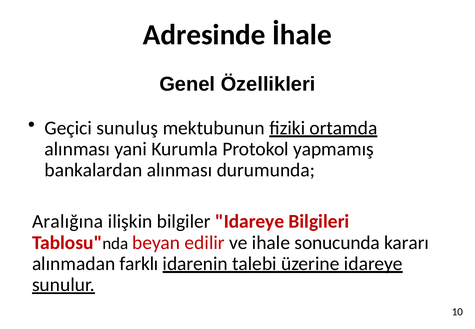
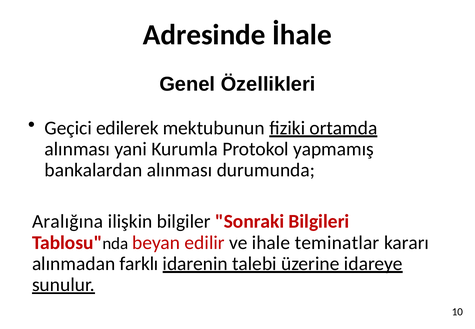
sunuluş: sunuluş -> edilerek (127, 128)
bilgiler Idareye: Idareye -> Sonraki (250, 221)
sonucunda: sonucunda -> teminatlar (337, 242)
